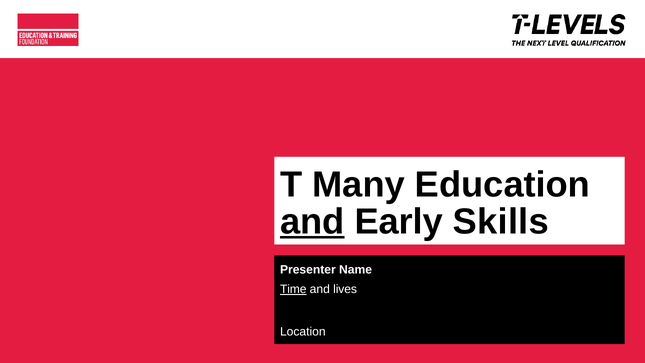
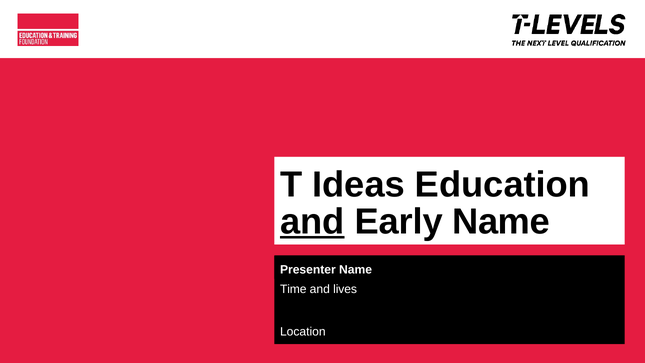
Many: Many -> Ideas (359, 185)
Early Skills: Skills -> Name (501, 222)
Time underline: present -> none (293, 289)
